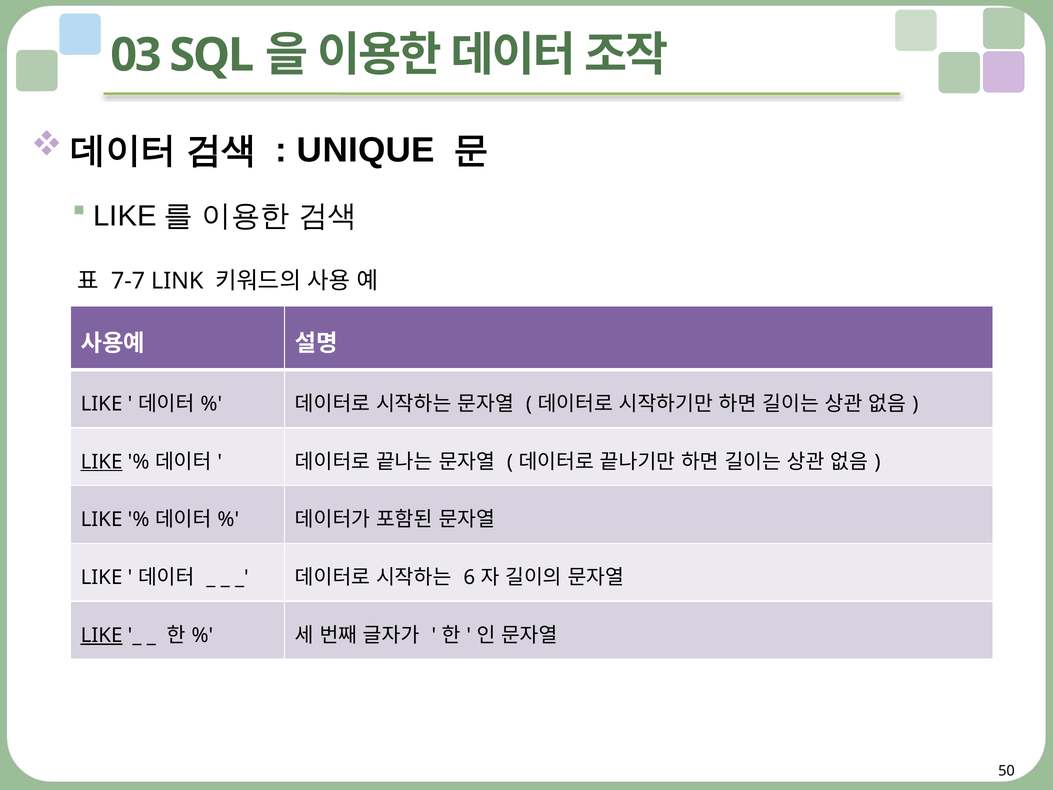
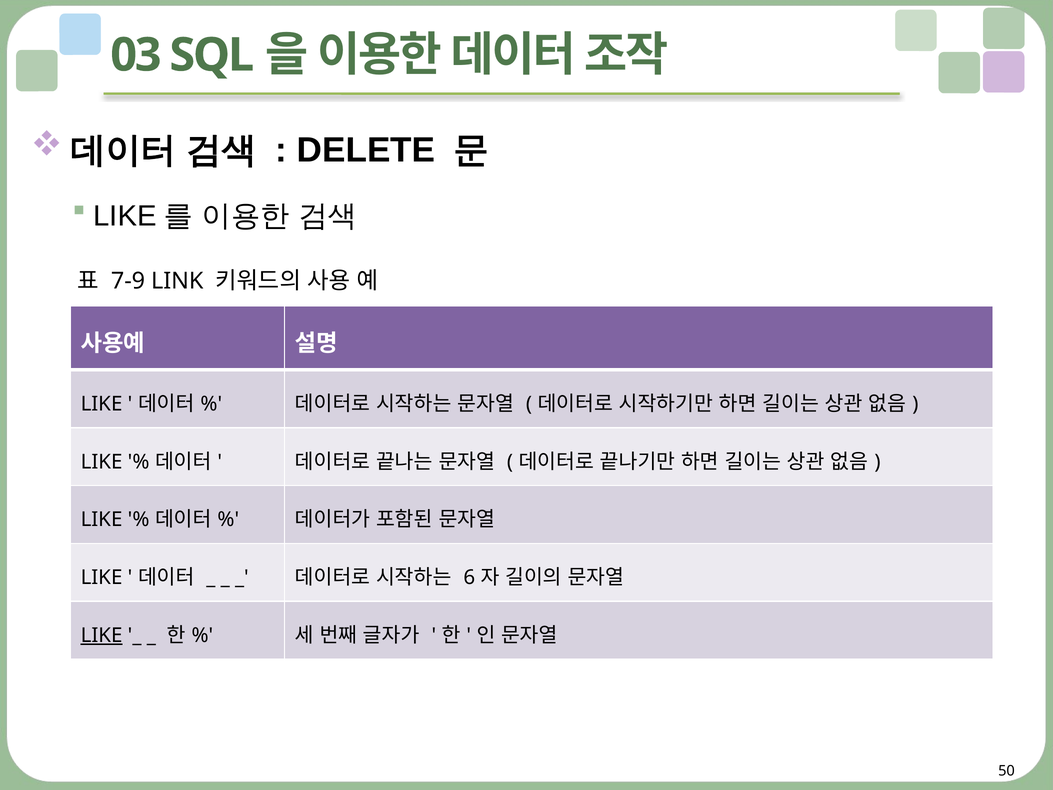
UNIQUE: UNIQUE -> DELETE (366, 150)
7-7: 7-7 -> 7-9 (128, 281)
LIKE underline: present -> none (102, 462)
